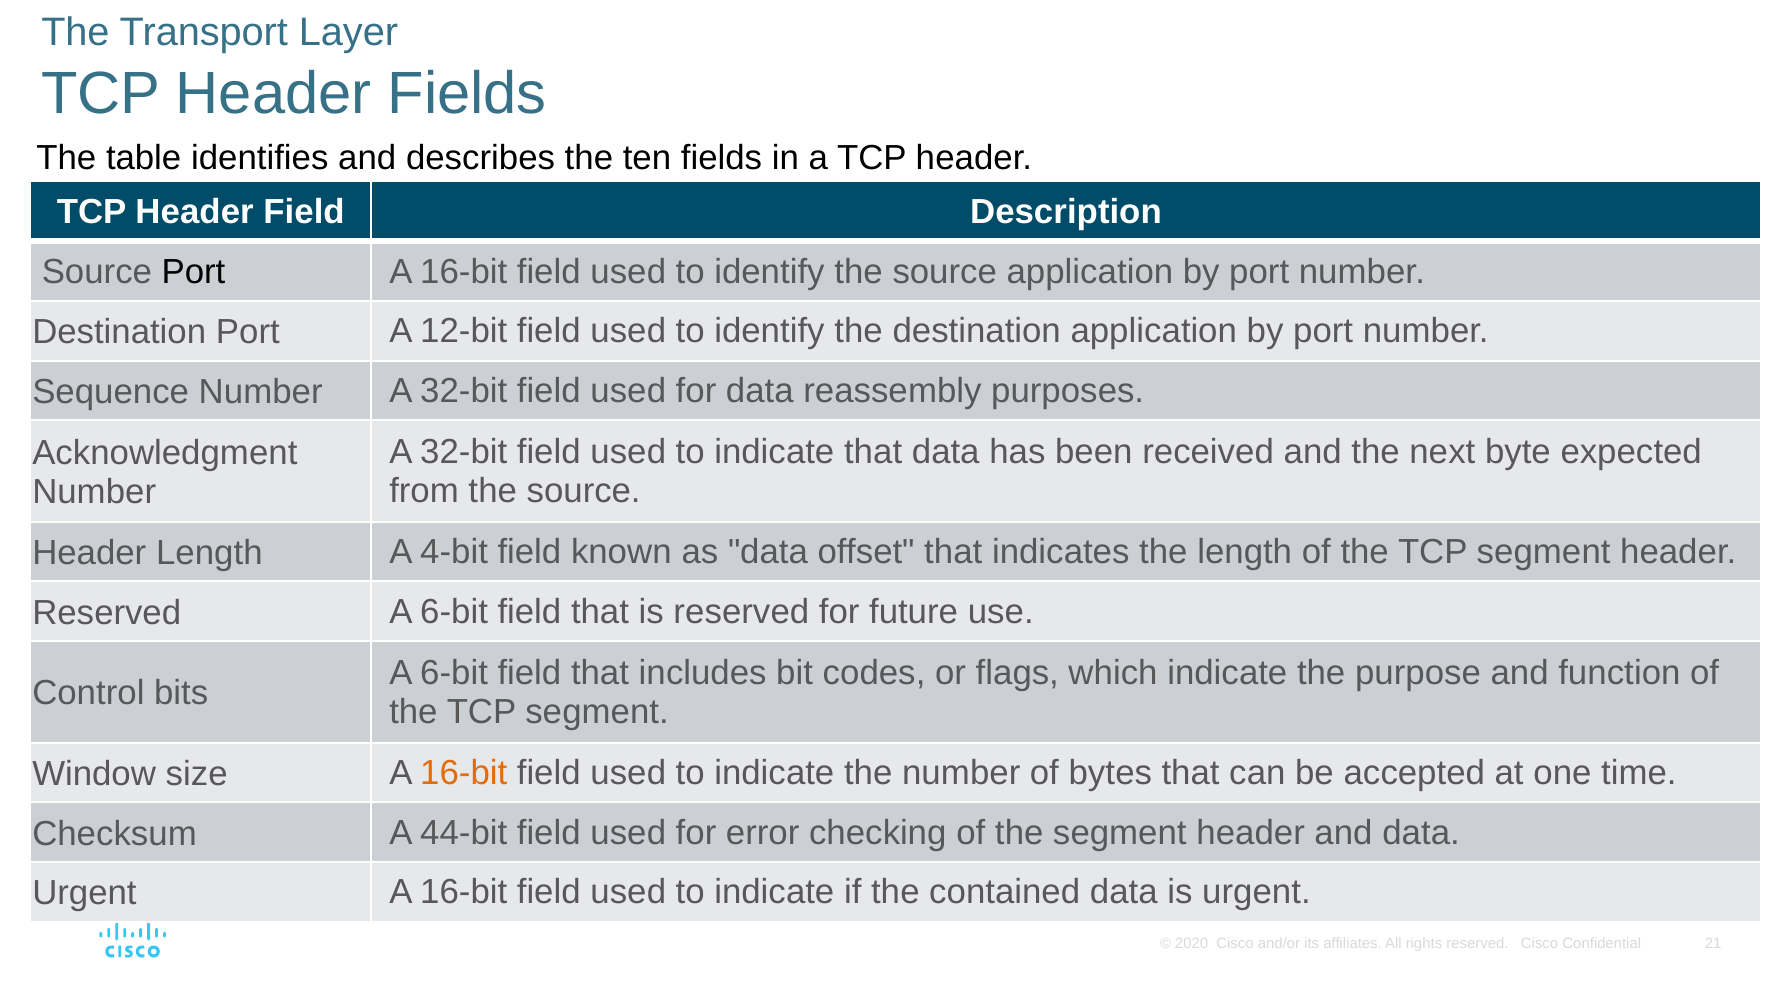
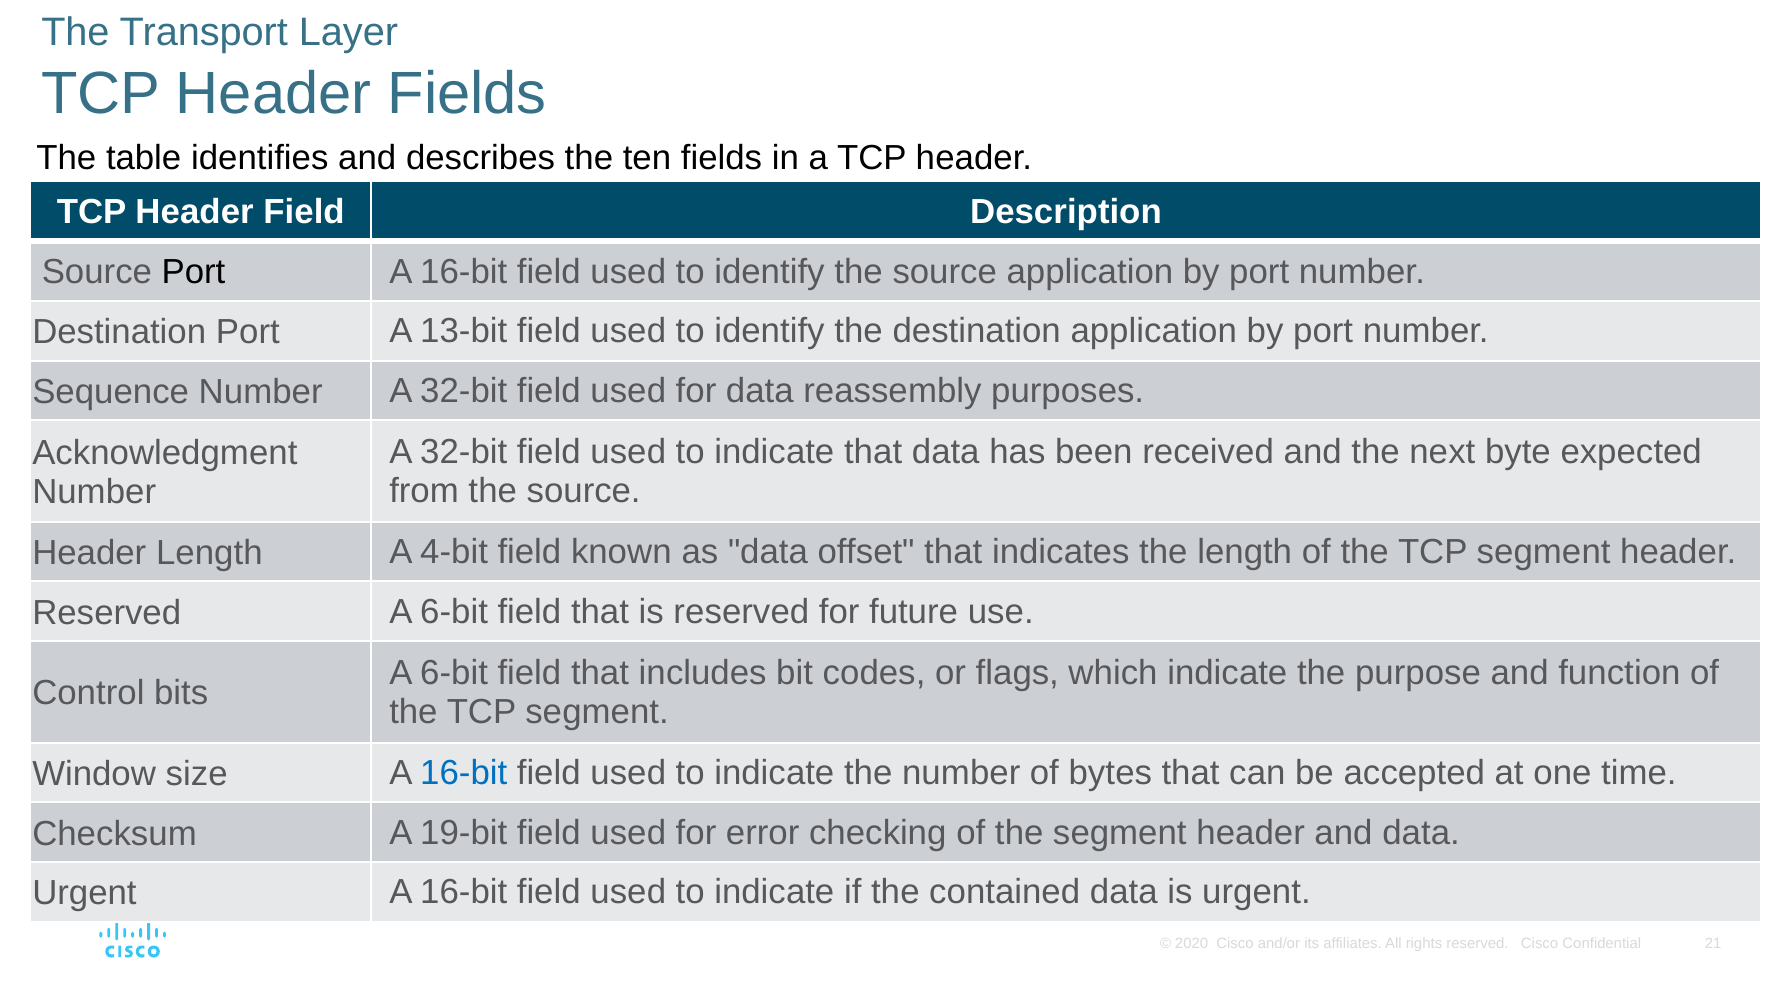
12-bit: 12-bit -> 13-bit (464, 331)
16-bit colour: orange -> blue (464, 773)
44-bit: 44-bit -> 19-bit (464, 833)
